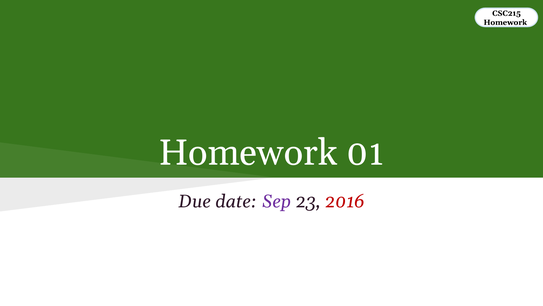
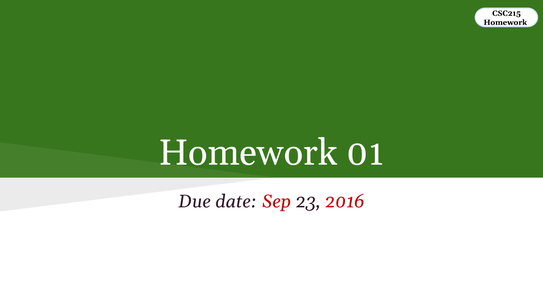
Sep colour: purple -> red (277, 201)
